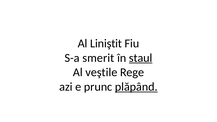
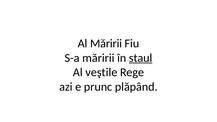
Al Liniştit: Liniştit -> Măririi (106, 43)
S-a smerit: smerit -> măririi (98, 58)
plăpând underline: present -> none (136, 87)
